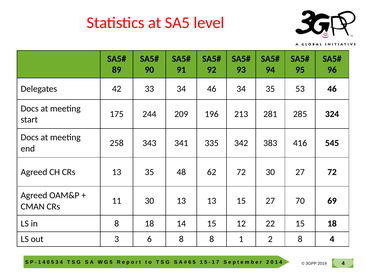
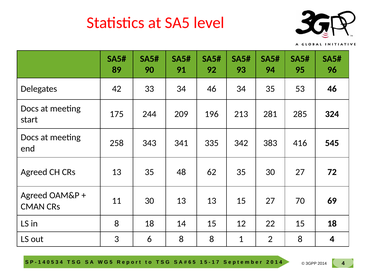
62 72: 72 -> 35 (241, 172)
